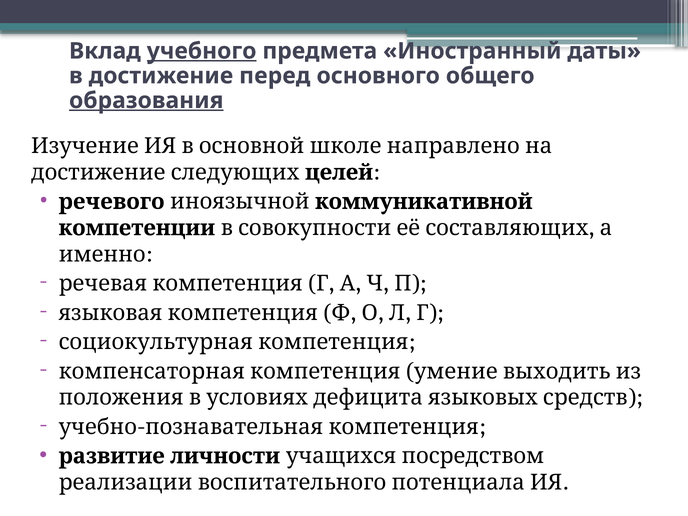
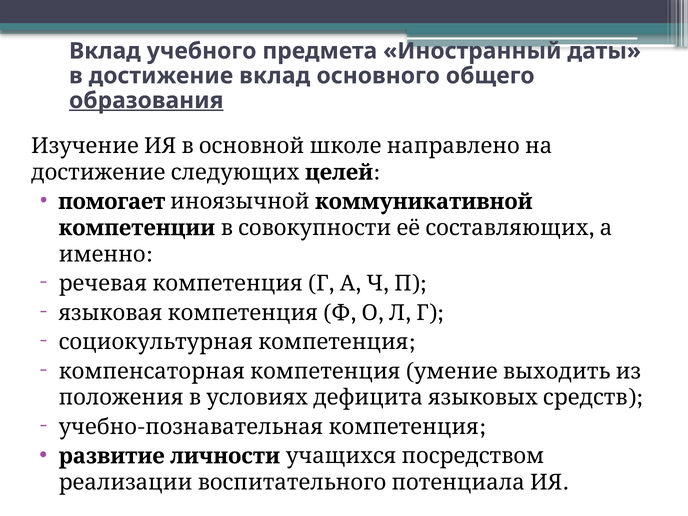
учебного underline: present -> none (202, 51)
достижение перед: перед -> вклад (275, 76)
речевого: речевого -> помогает (112, 202)
